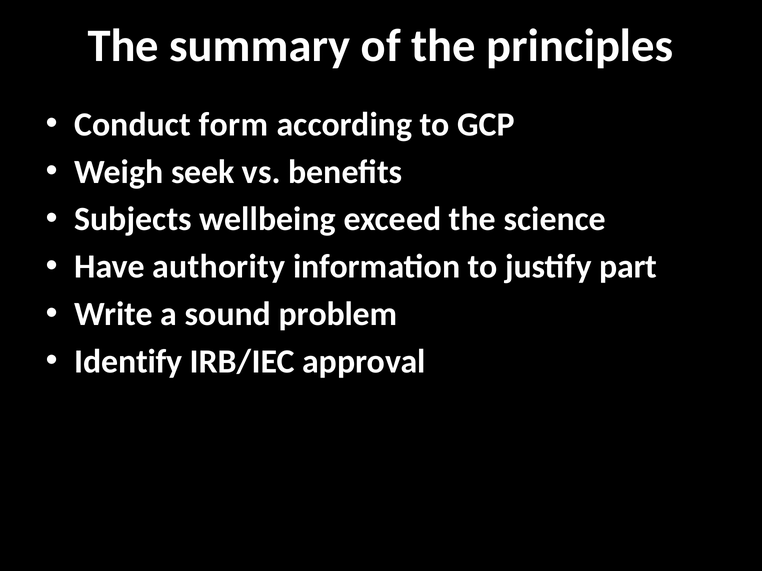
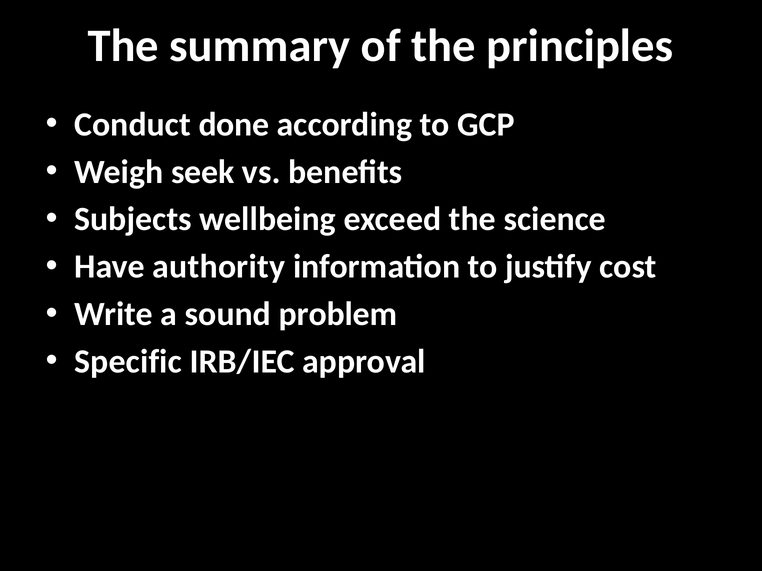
form: form -> done (234, 125)
part: part -> cost (628, 267)
Identify: Identify -> Specific (128, 362)
